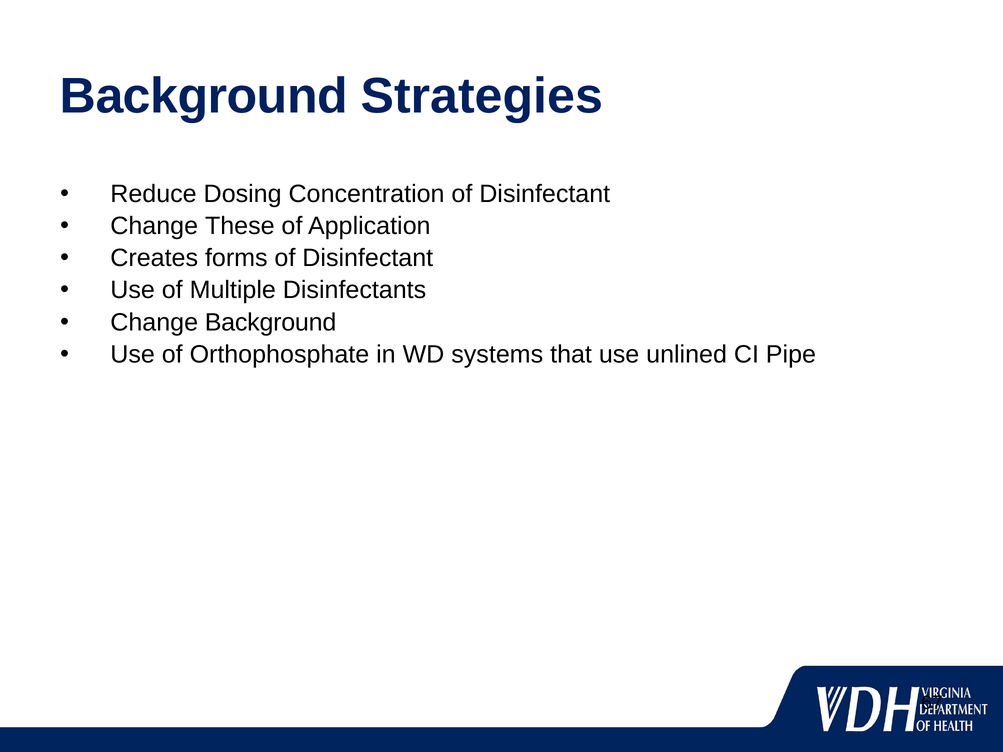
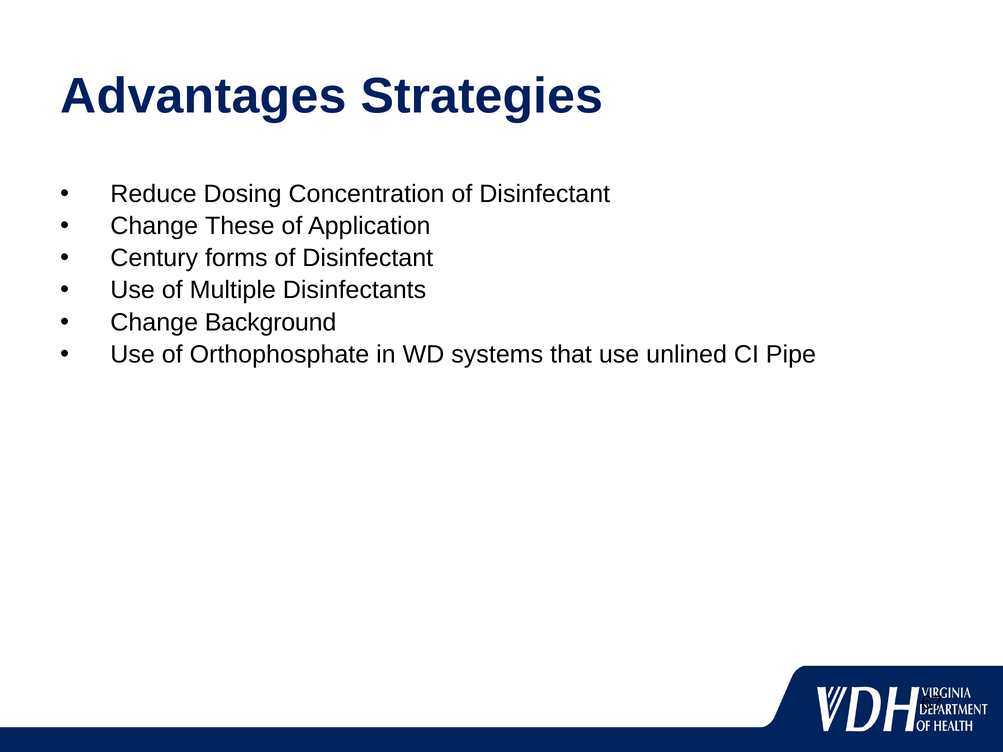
Background: Background -> Advantages (203, 96)
Creates: Creates -> Century (154, 258)
